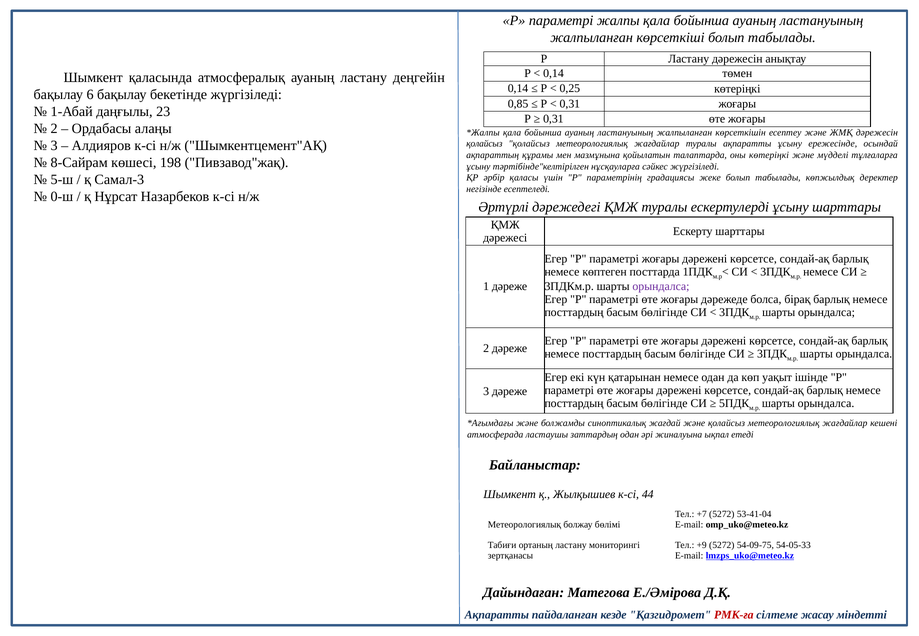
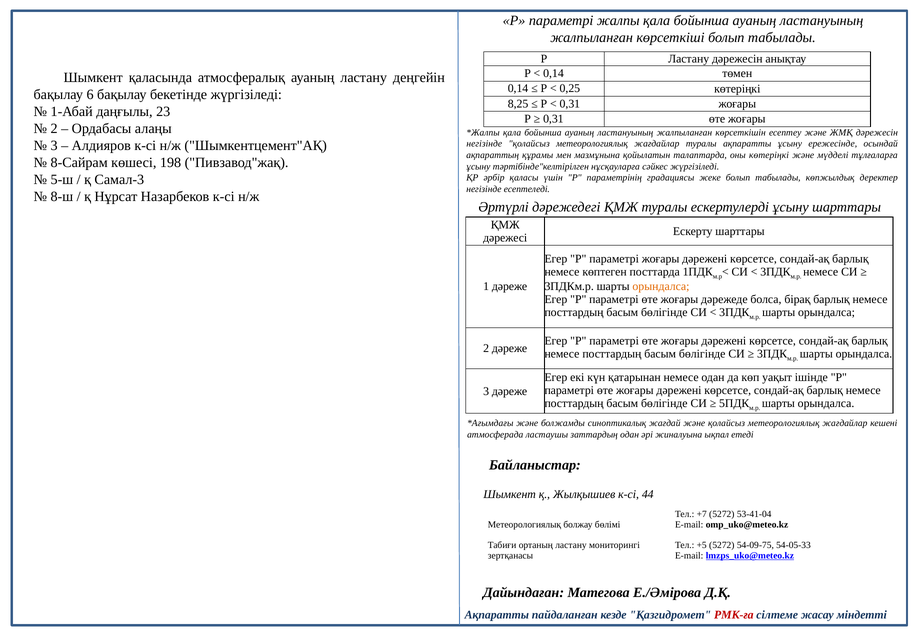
0,85: 0,85 -> 8,25 (518, 104)
қолайсыз: қолайсыз -> негізінде (484, 144)
0-ш: 0-ш -> 8-ш (62, 197)
орындалса colour: purple -> orange (661, 287)
+9: +9 -> +5 (702, 545)
